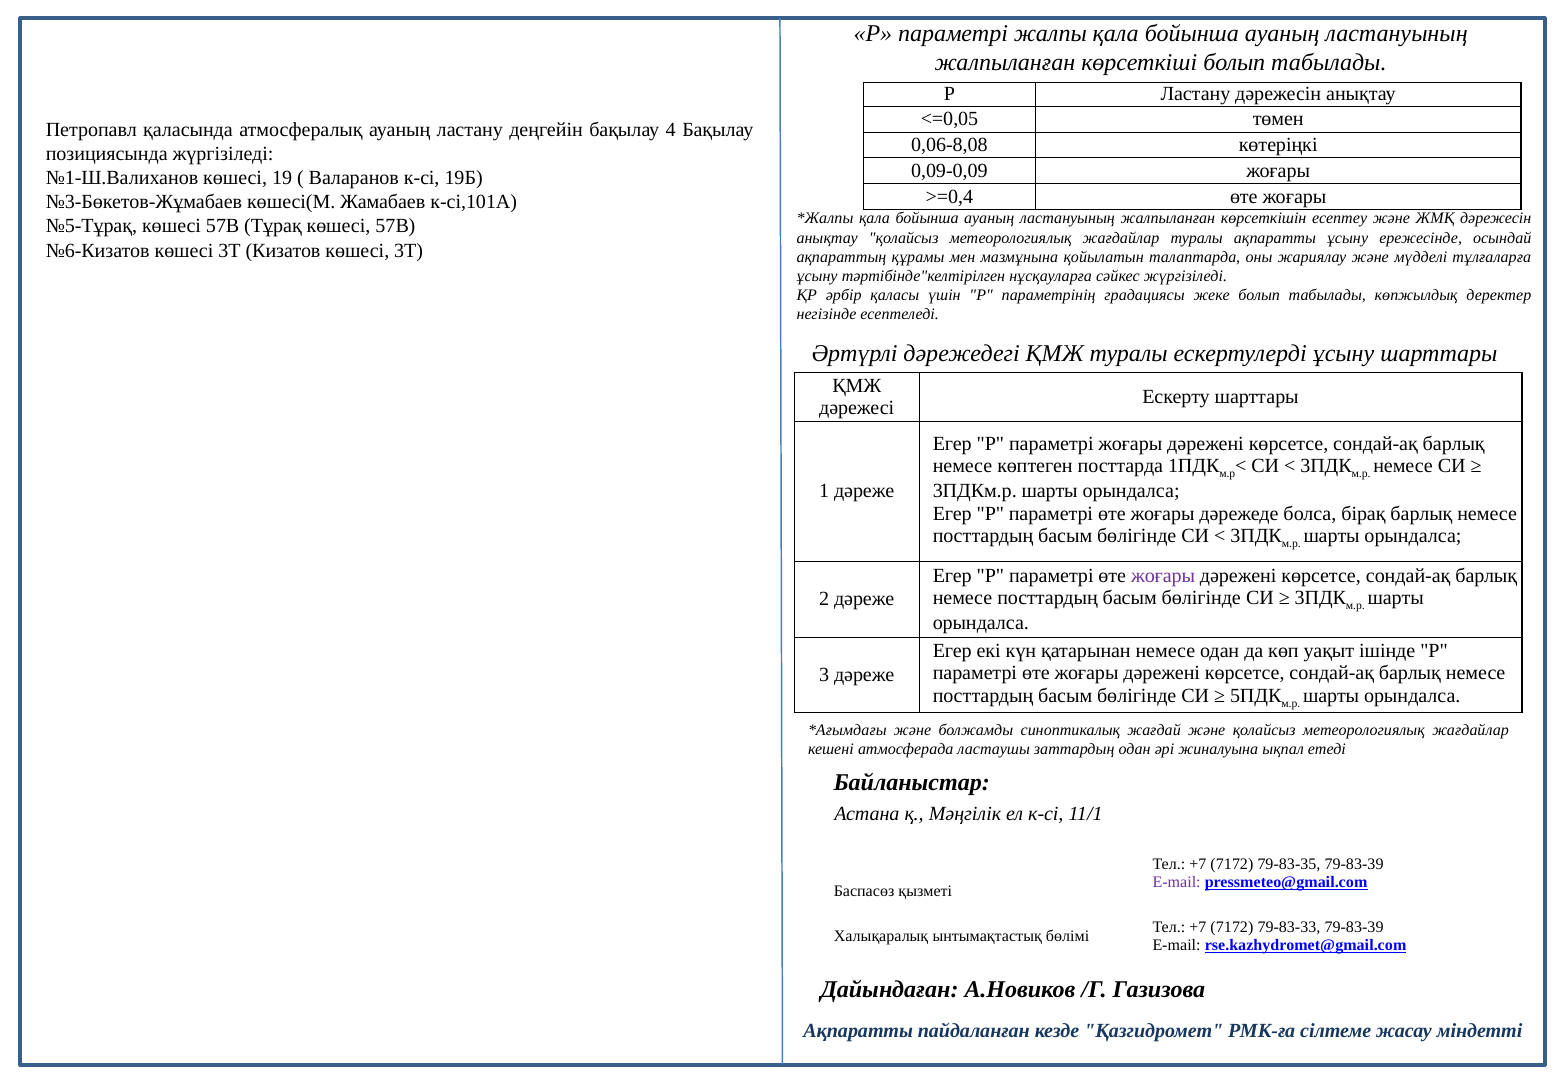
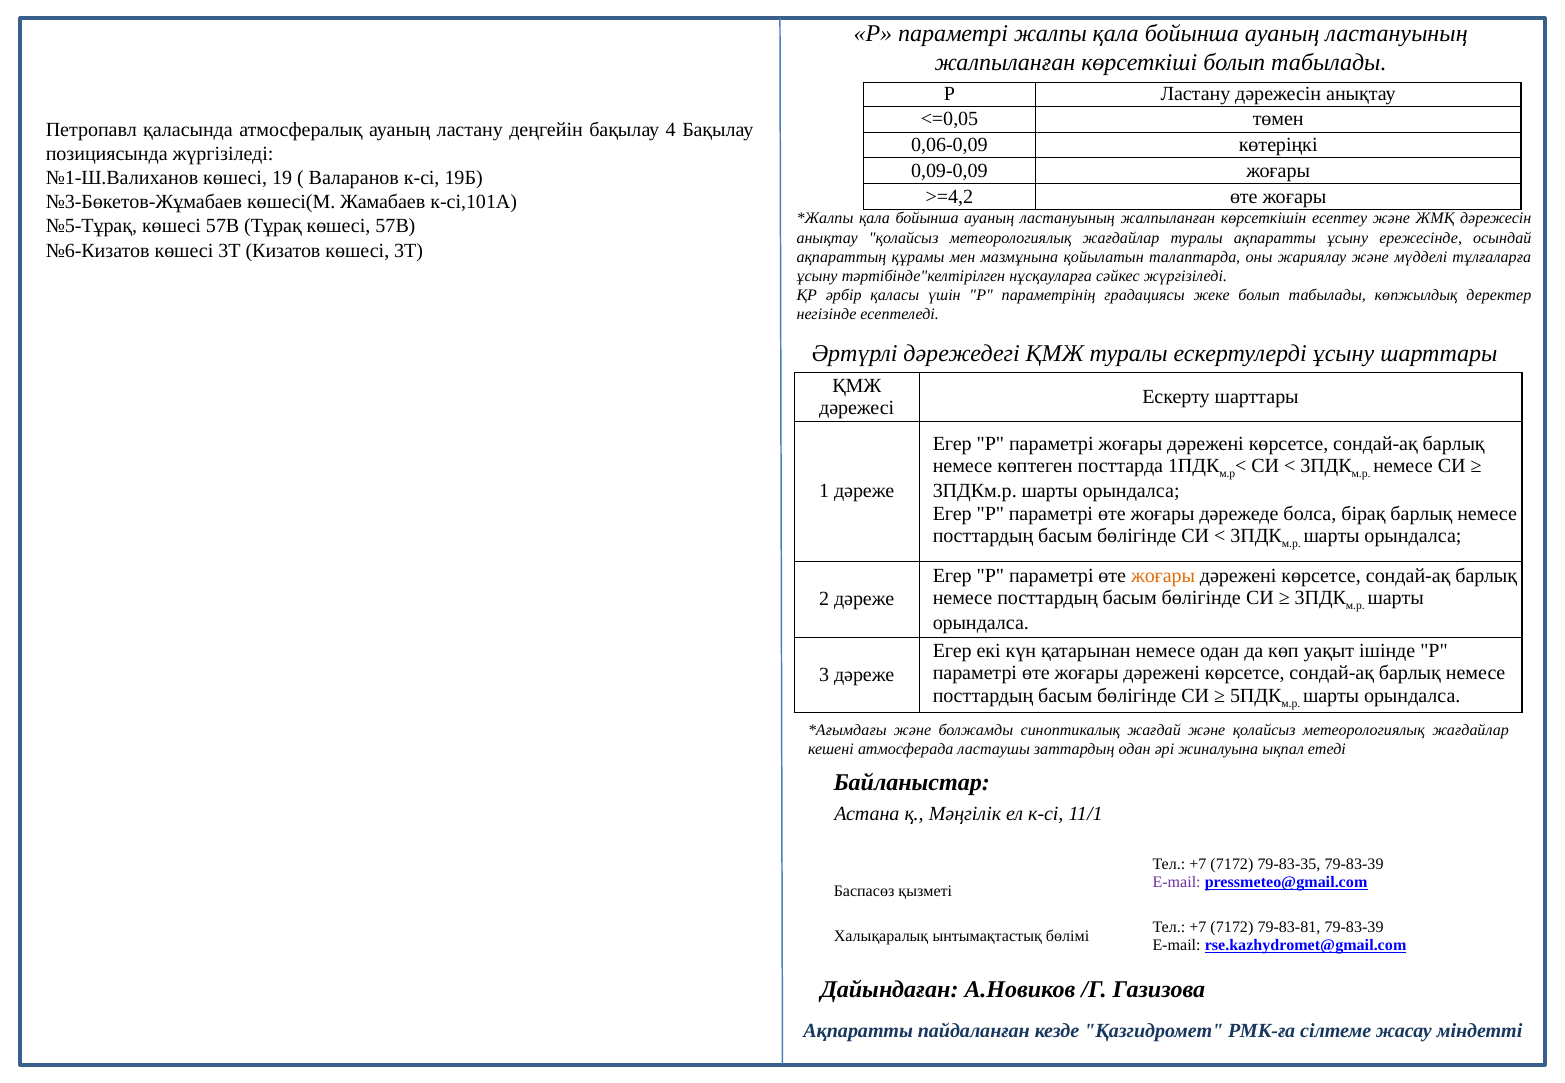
0,06-8,08: 0,06-8,08 -> 0,06-0,09 (949, 145)
>=0,4: >=0,4 -> >=4,2 (949, 196)
жоғары colour: purple -> orange (1163, 576)
79-83-33: 79-83-33 -> 79-83-81 (1289, 927)
